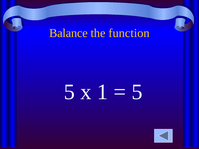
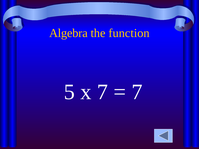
Balance: Balance -> Algebra (68, 33)
x 1: 1 -> 7 (102, 92)
5: 5 -> 7 (137, 92)
